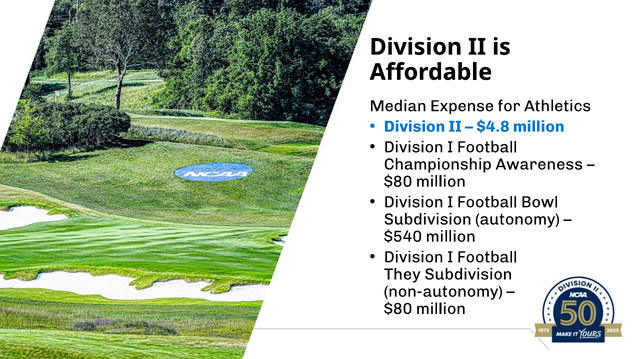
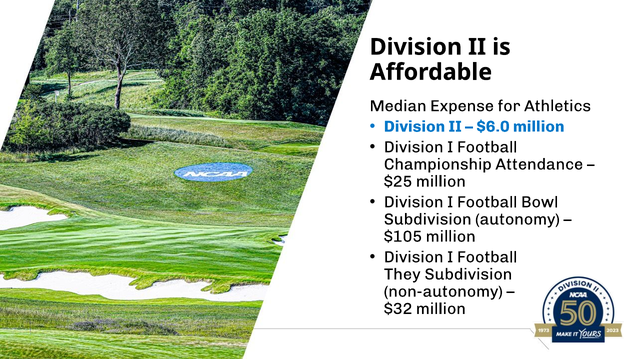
$4.8: $4.8 -> $6.0 (493, 126)
Awareness: Awareness -> Attendance (539, 164)
$80: $80 -> $25 (398, 181)
$540: $540 -> $105 (403, 236)
$80: $80 -> $32 (398, 308)
